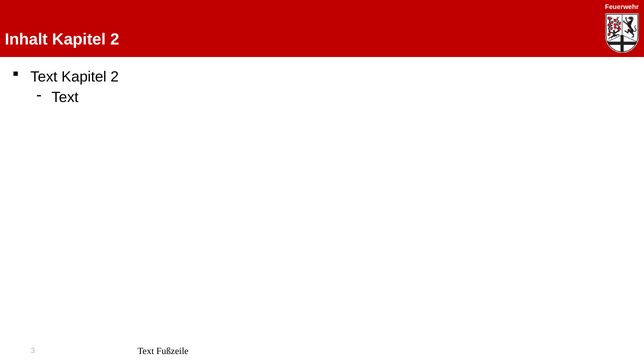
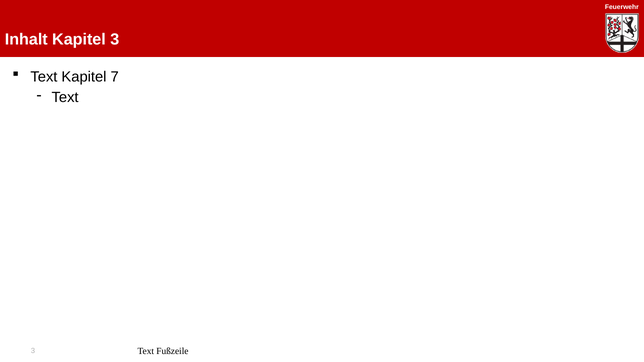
Inhalt Kapitel 2: 2 -> 3 (115, 39)
Text Kapitel 2: 2 -> 7 (115, 77)
